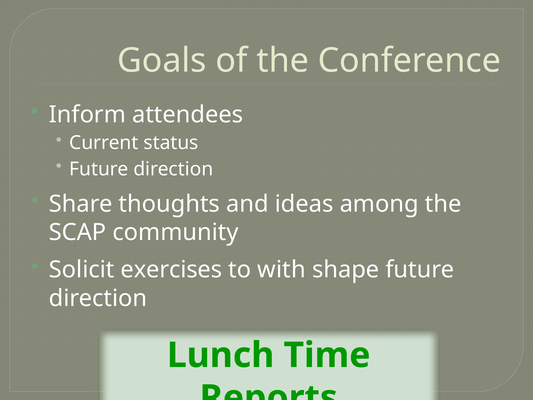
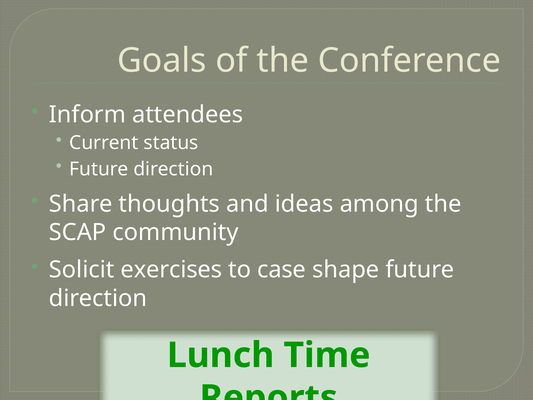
with: with -> case (282, 270)
